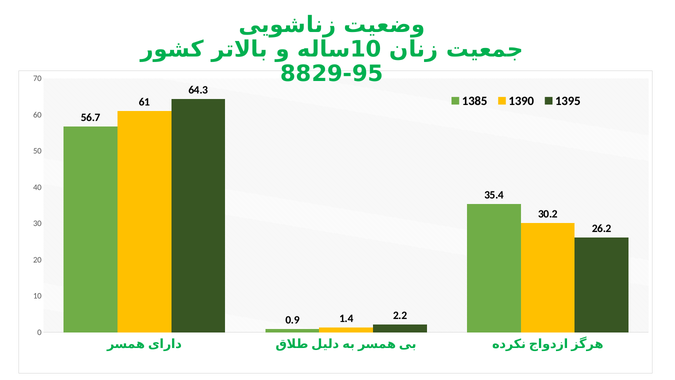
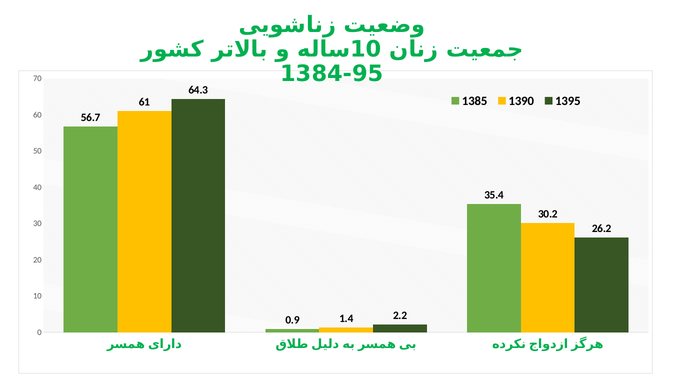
8829: 8829 -> 1384 (312, 74)
